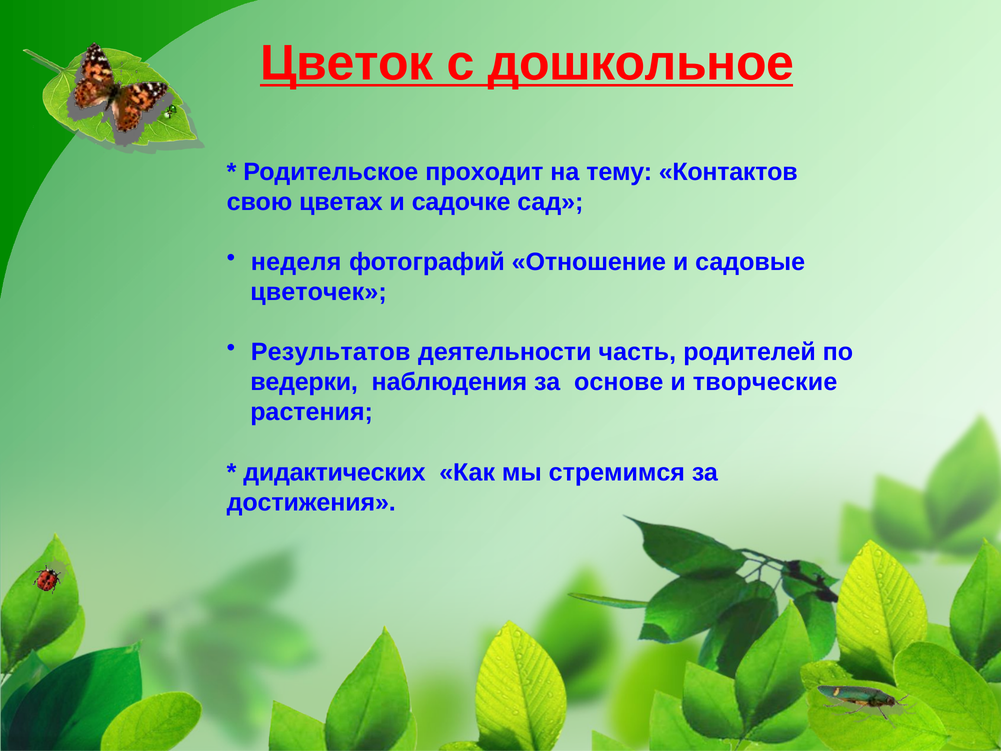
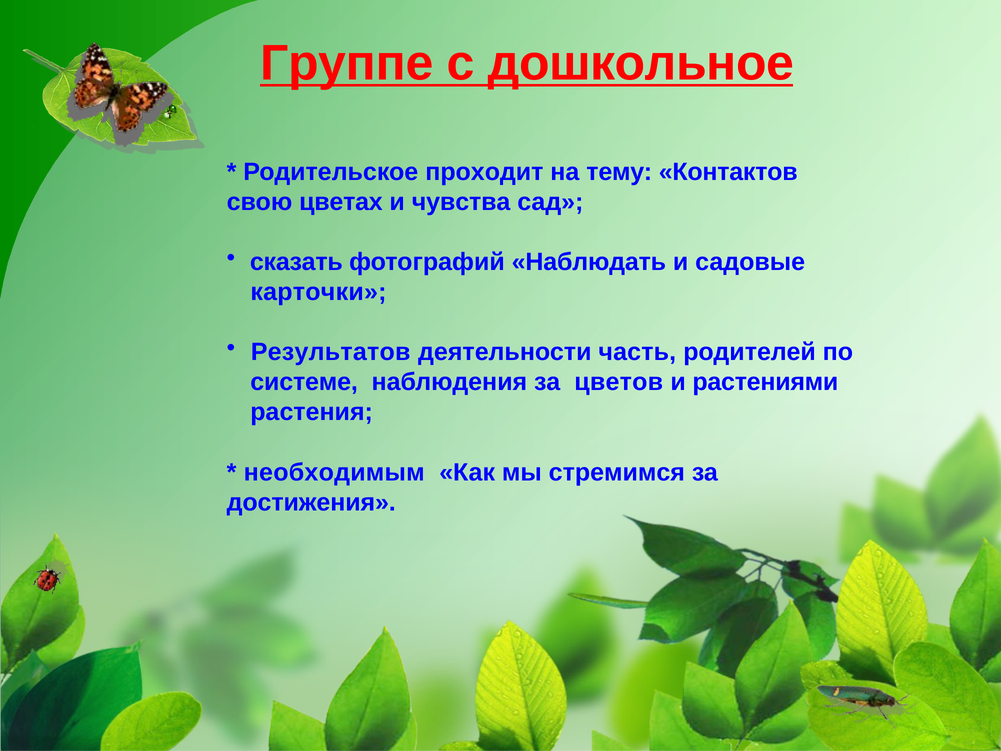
Цветок: Цветок -> Группе (347, 63)
садочке: садочке -> чувства (461, 202)
неделя: неделя -> сказать (296, 262)
Отношение: Отношение -> Наблюдать (589, 262)
цветочек: цветочек -> карточки (318, 292)
ведерки: ведерки -> системе (304, 382)
основе: основе -> цветов (619, 382)
творческие: творческие -> растениями (765, 382)
дидактических: дидактических -> необходимым (334, 472)
